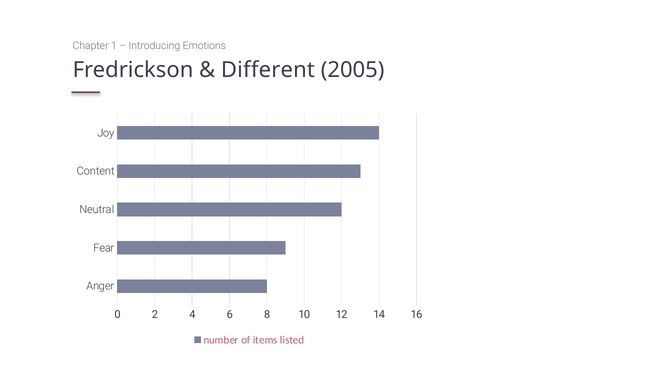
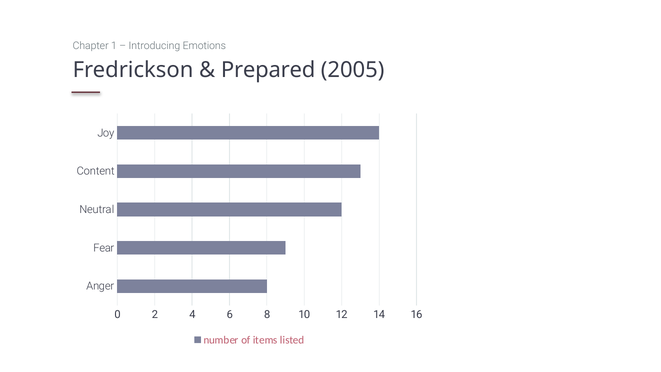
Different: Different -> Prepared (268, 70)
